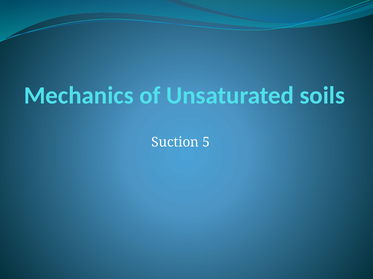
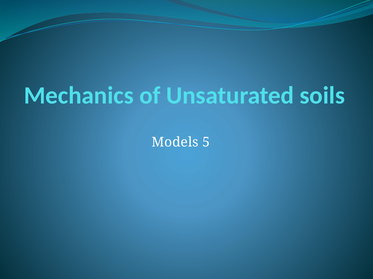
Suction: Suction -> Models (175, 143)
